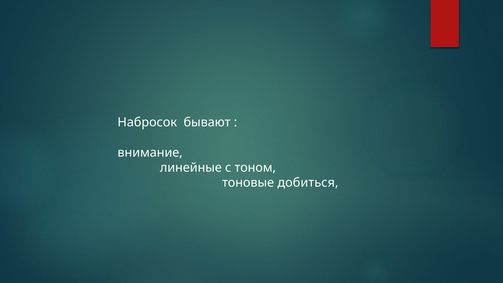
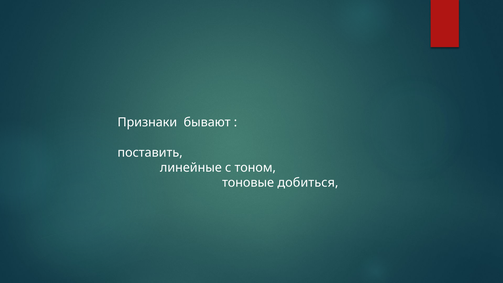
Набросок: Набросок -> Признаки (147, 122)
внимание: внимание -> поставить (150, 153)
